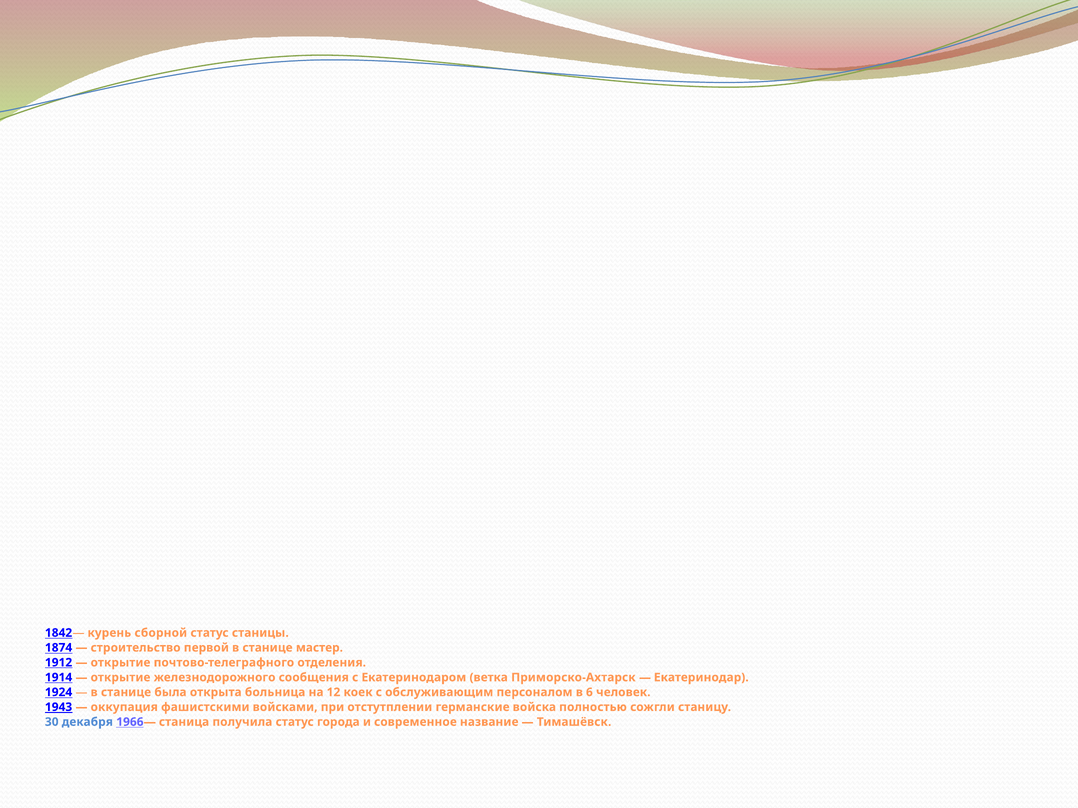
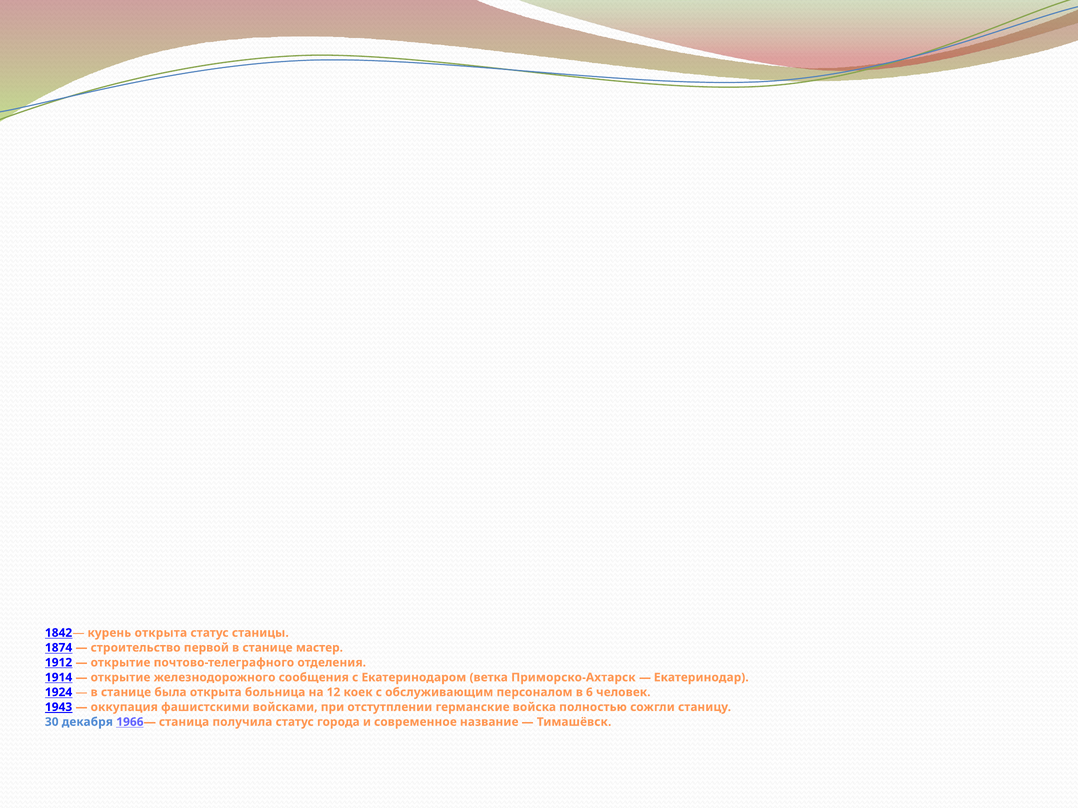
курень сборной: сборной -> открыта (161, 633)
